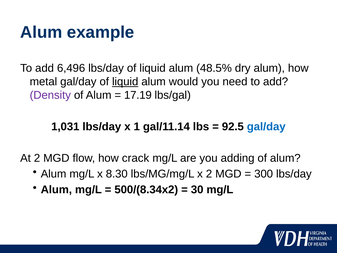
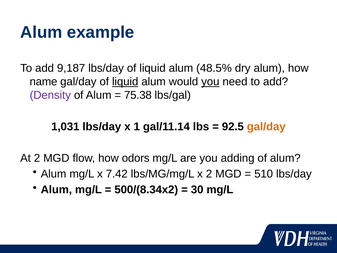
6,496: 6,496 -> 9,187 (71, 68)
metal: metal -> name (43, 82)
you underline: none -> present (210, 82)
17.19: 17.19 -> 75.38 (138, 95)
gal/day colour: blue -> orange (266, 127)
crack: crack -> odors (136, 158)
8.30: 8.30 -> 7.42 (117, 174)
300: 300 -> 510 (264, 174)
